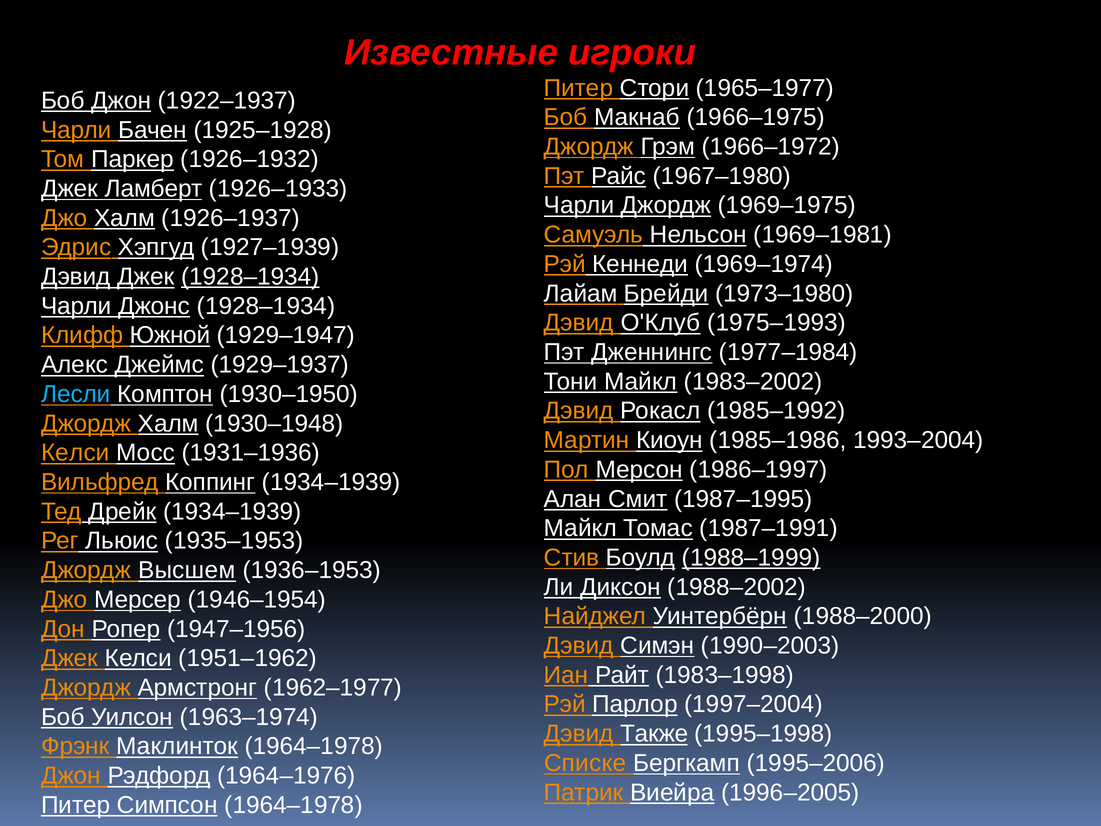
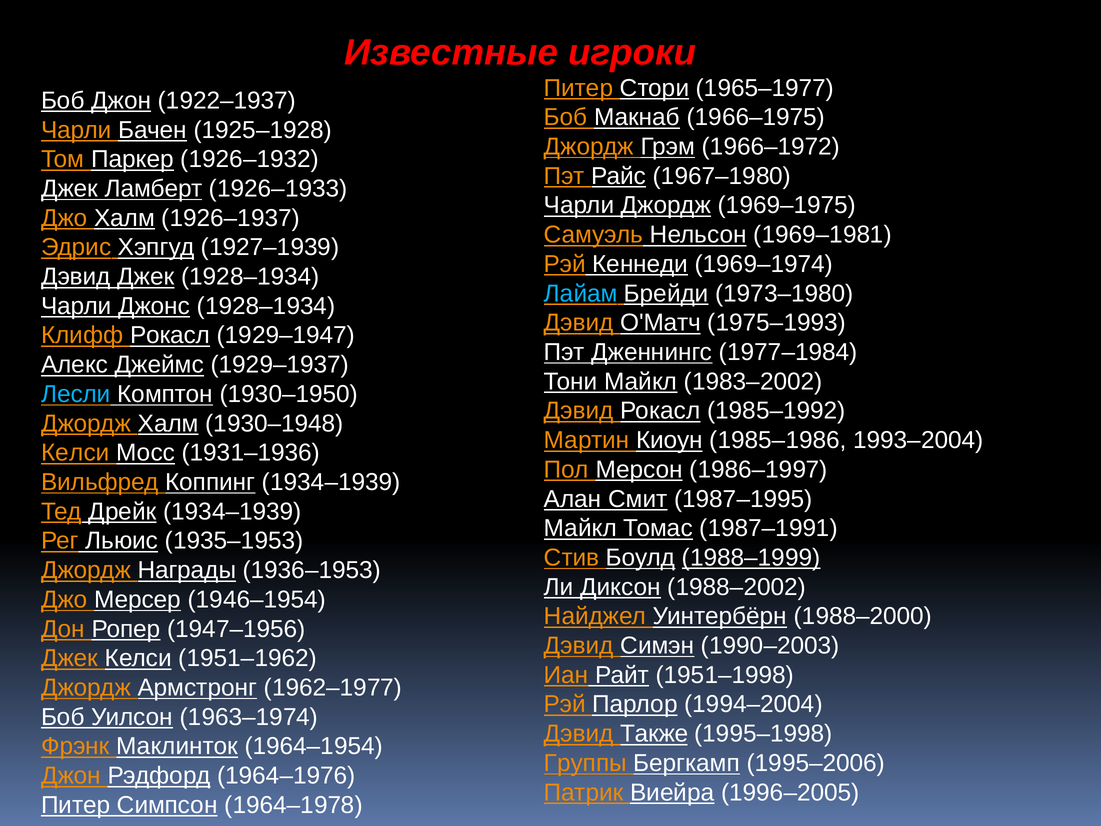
1928–1934 underline: present -> none (250, 277)
Лайам colour: white -> light blue (581, 293)
О'Клуб: О'Клуб -> О'Матч (661, 323)
Клифф Южной: Южной -> Рокасл (170, 335)
Высшем: Высшем -> Награды (187, 570)
1983–1998: 1983–1998 -> 1951–1998 (725, 675)
1997–2004: 1997–2004 -> 1994–2004 (753, 704)
Маклинток 1964–1978: 1964–1978 -> 1964–1954 (314, 746)
Списке: Списке -> Группы (585, 763)
